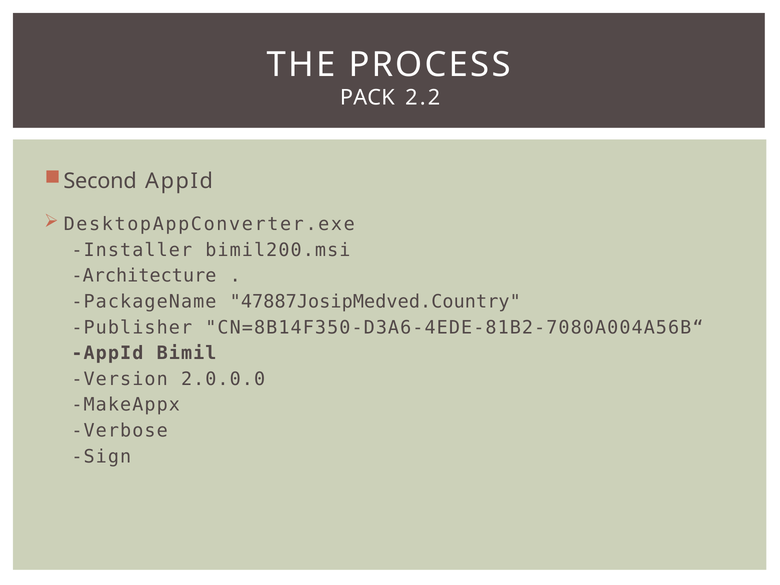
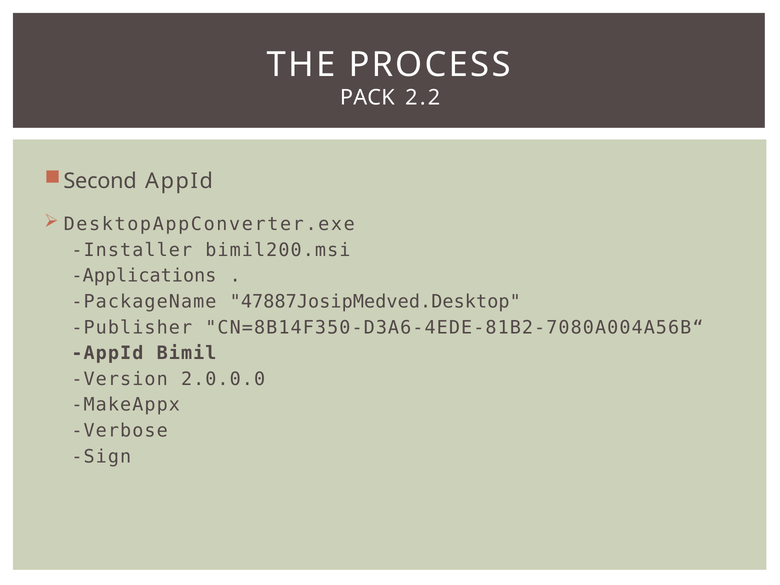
Architecture: Architecture -> Applications (144, 276)
47887JosipMedved.Country: 47887JosipMedved.Country -> 47887JosipMedved.Desktop (375, 302)
